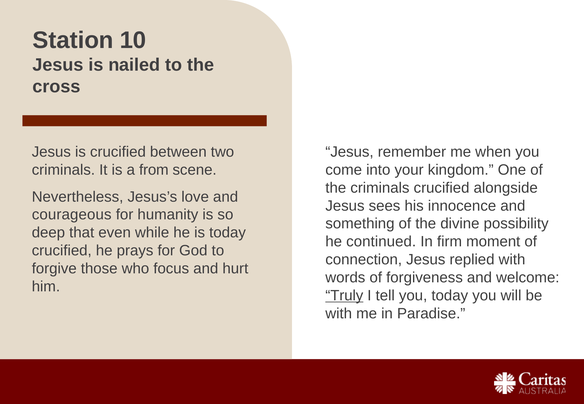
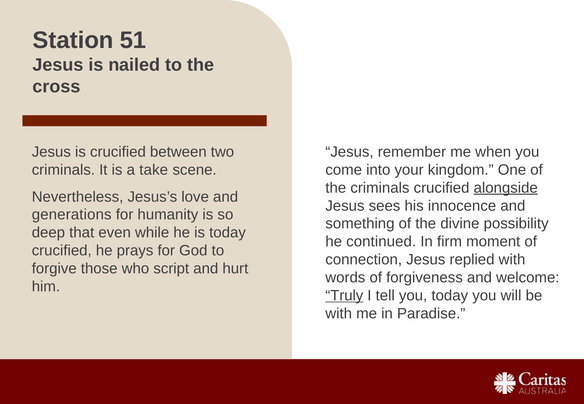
10: 10 -> 51 (133, 40)
from: from -> take (154, 170)
alongside underline: none -> present (506, 188)
courageous: courageous -> generations (72, 215)
focus: focus -> script (171, 269)
